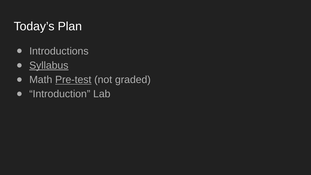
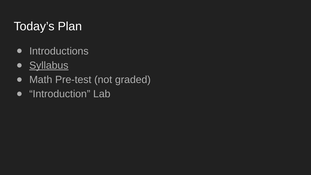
Pre-test underline: present -> none (73, 80)
